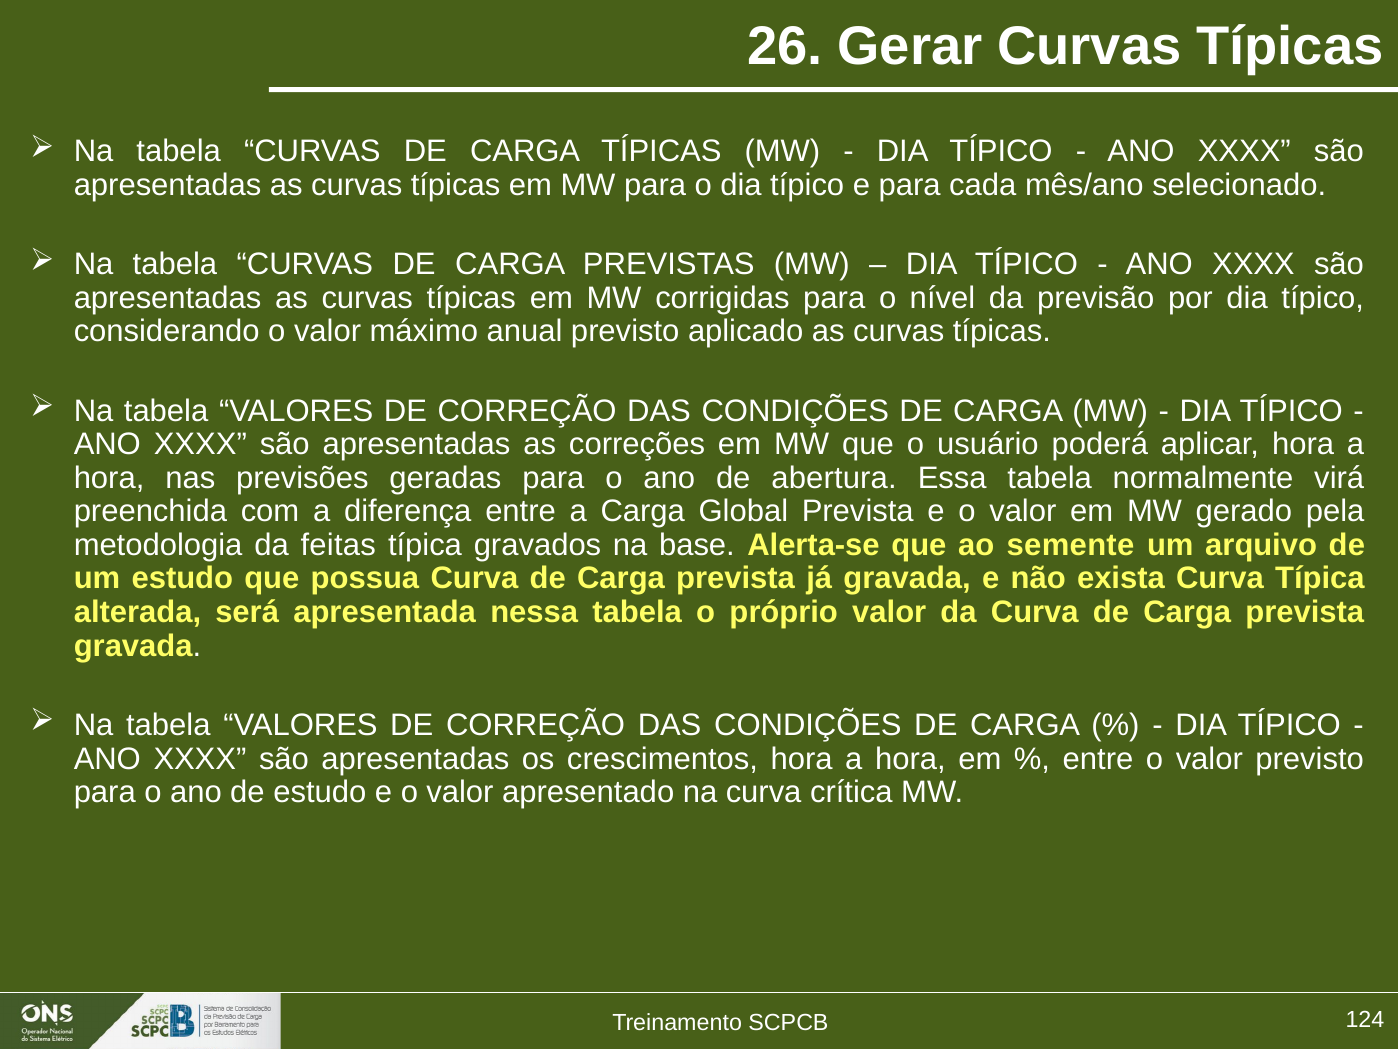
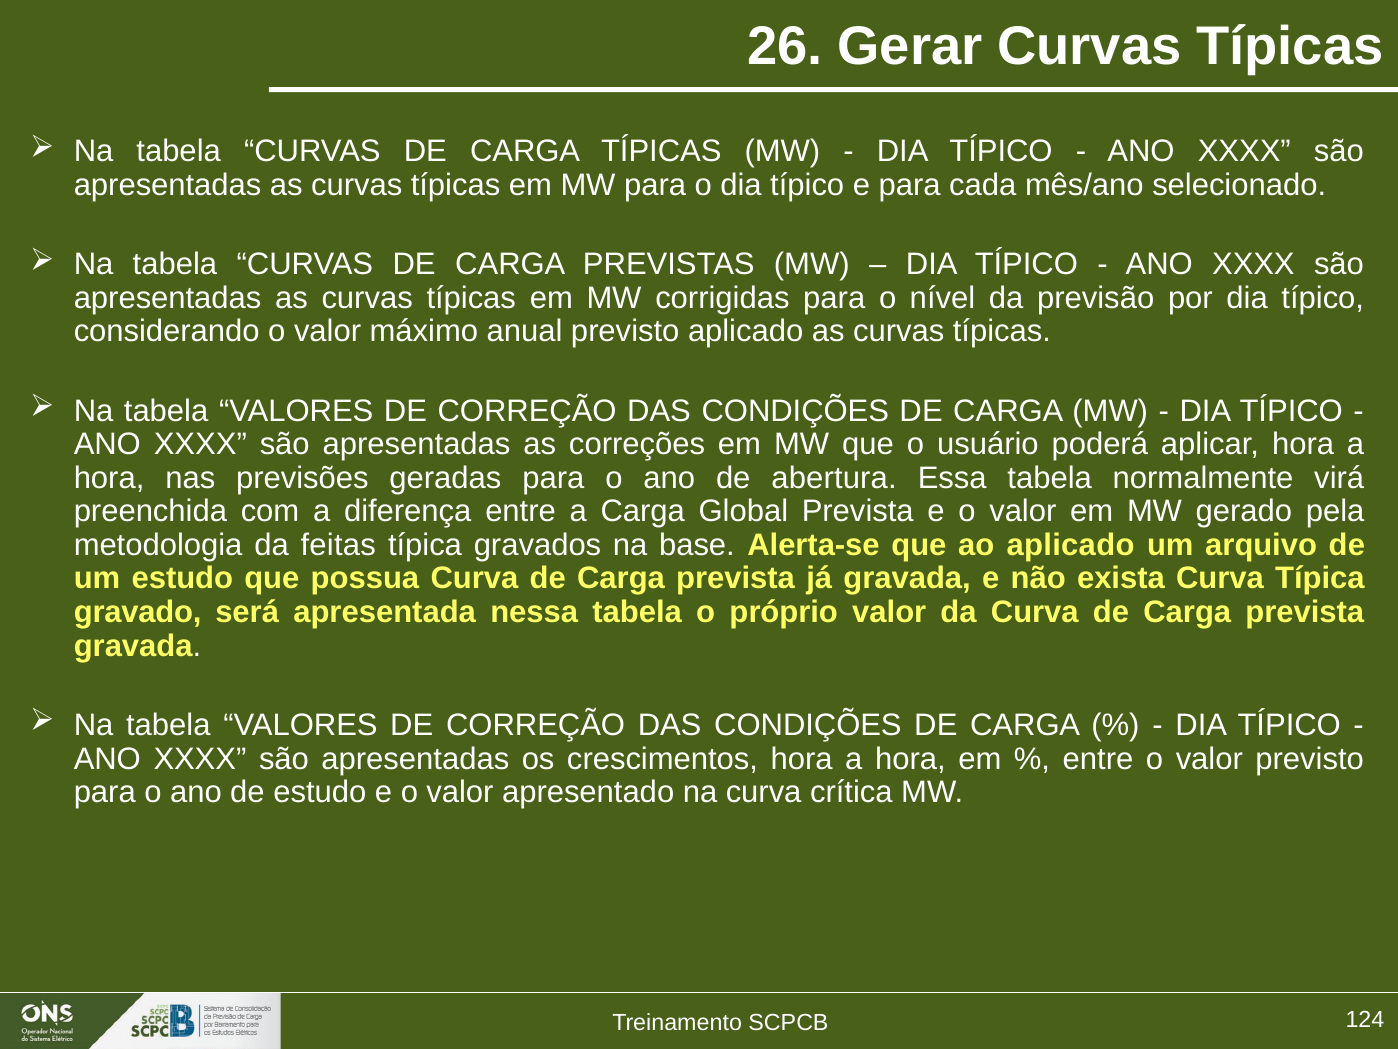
ao semente: semente -> aplicado (1071, 545)
alterada: alterada -> gravado (138, 612)
